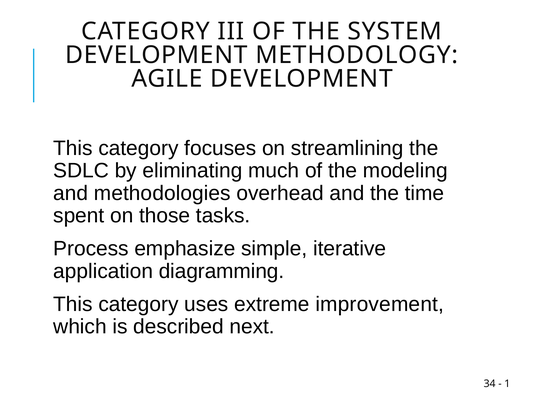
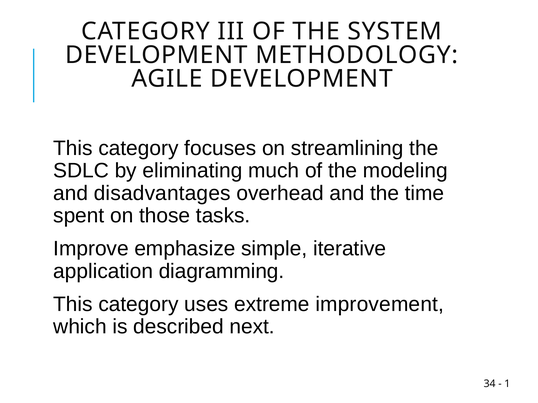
methodologies: methodologies -> disadvantages (162, 193)
Process: Process -> Improve (91, 249)
